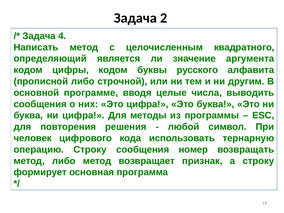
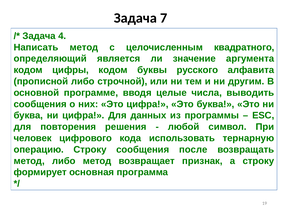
2: 2 -> 7 (164, 18)
методы: методы -> данных (148, 115)
номер: номер -> после (193, 150)
